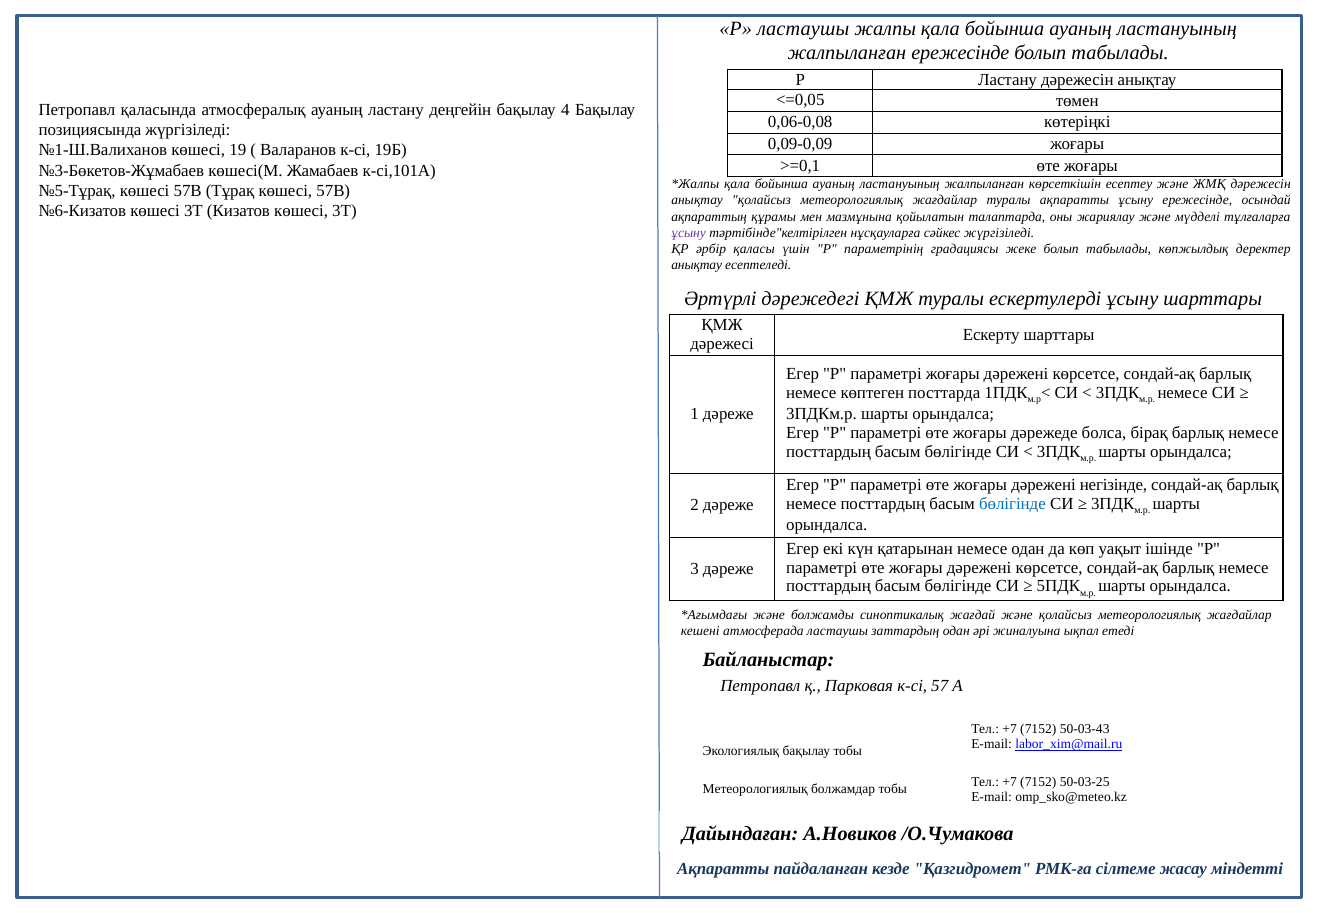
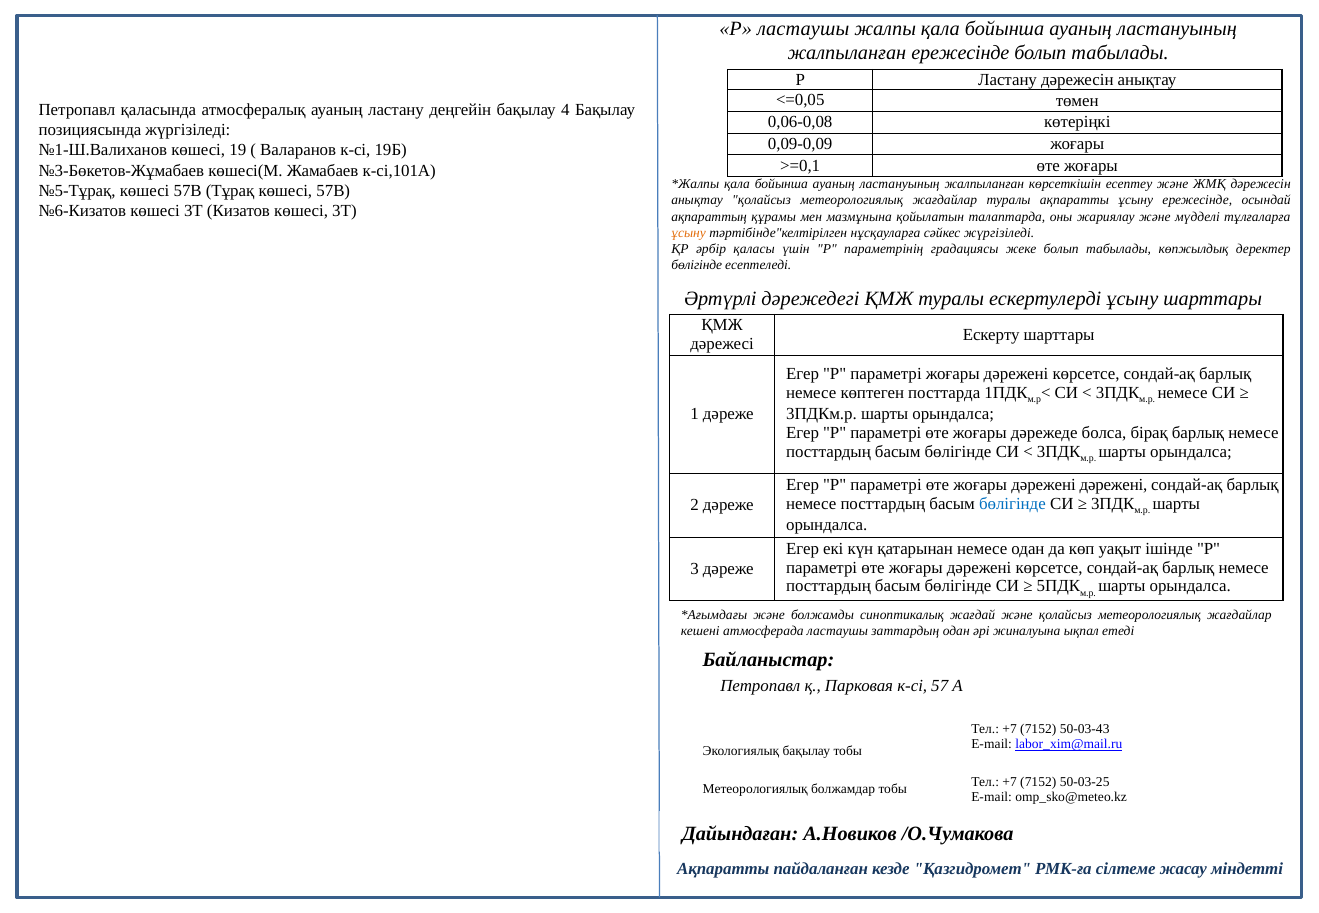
ұсыну colour: purple -> orange (689, 233)
анықтау: анықтау -> бөлігінде (697, 265)
дәрежені негізінде: негізінде -> дәрежені (1114, 485)
